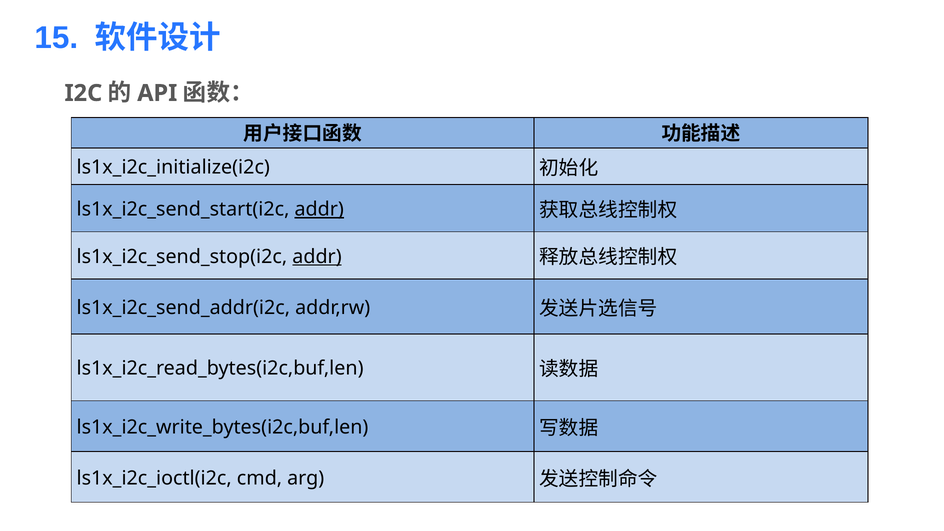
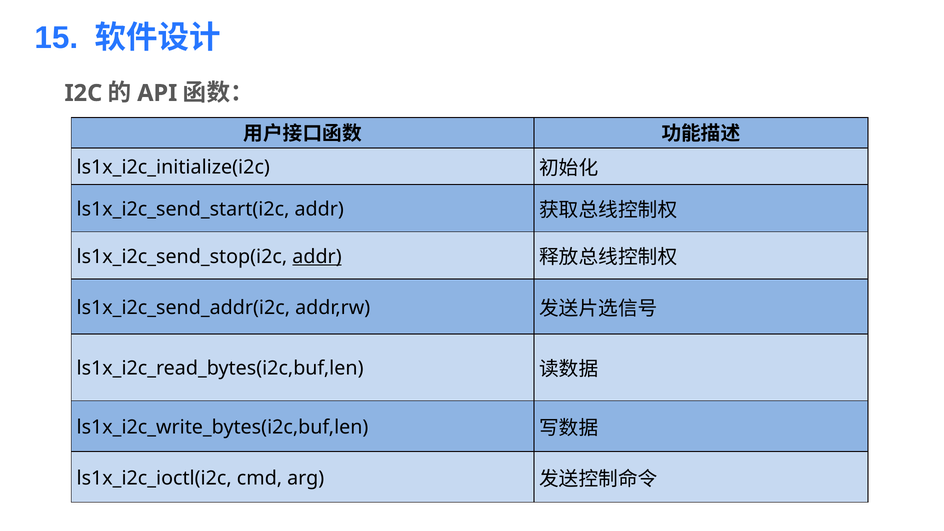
addr underline: present -> none (319, 209)
